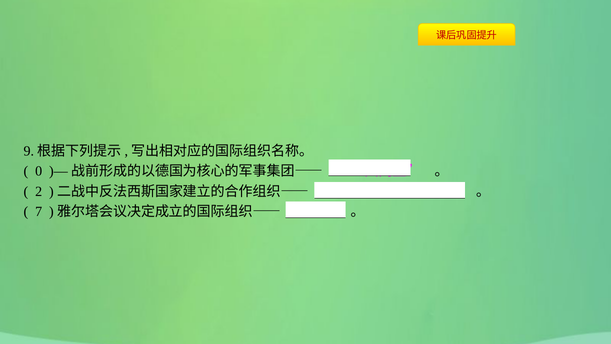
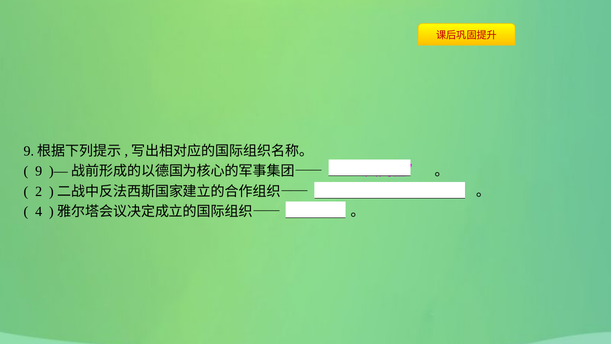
0: 0 -> 9 (39, 171)
7: 7 -> 4 (39, 211)
